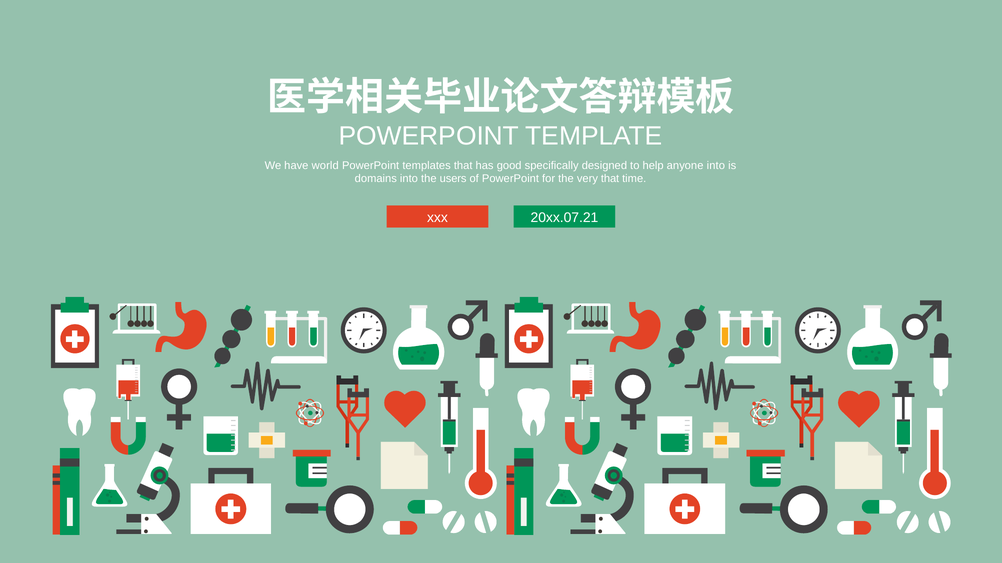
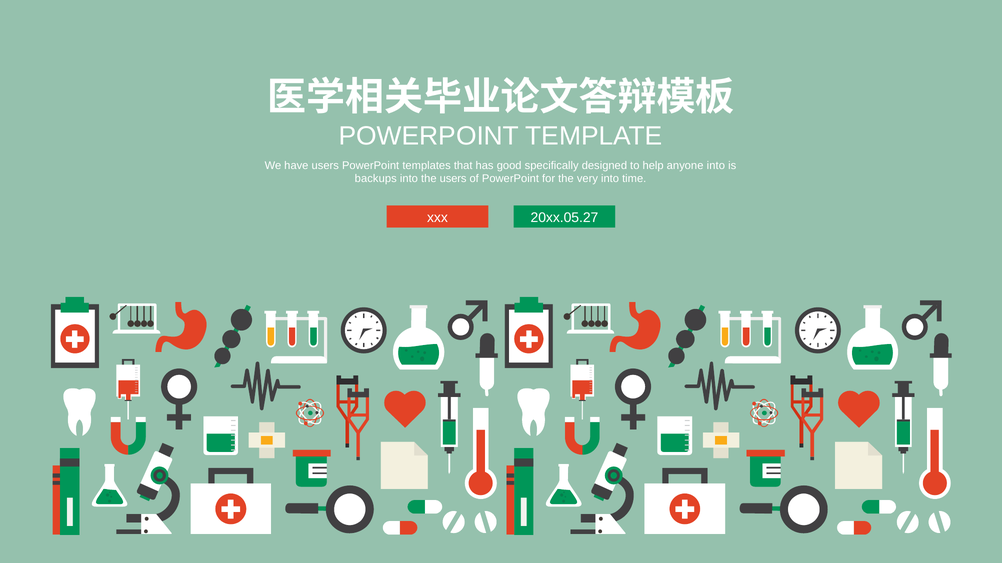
have world: world -> users (325, 166)
domains: domains -> backups (376, 179)
very that: that -> into (610, 179)
20xx.07.21: 20xx.07.21 -> 20xx.05.27 (564, 218)
